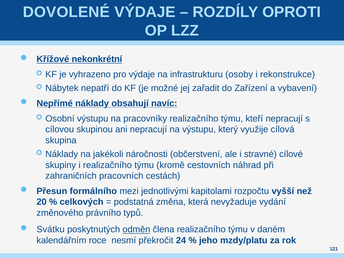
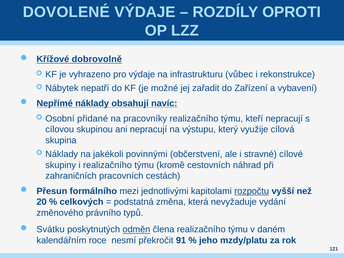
nekonkrétní: nekonkrétní -> dobrovolně (97, 59)
osoby: osoby -> vůbec (239, 74)
Osobní výstupu: výstupu -> přidané (93, 119)
náročnosti: náročnosti -> povinnými (147, 154)
rozpočtu underline: none -> present (252, 191)
24: 24 -> 91 (181, 240)
